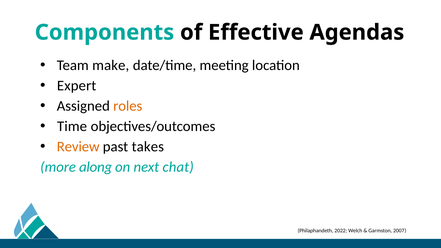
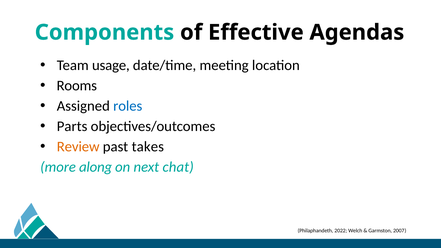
make: make -> usage (111, 65)
Expert: Expert -> Rooms (77, 86)
roles colour: orange -> blue (128, 106)
Time: Time -> Parts (72, 126)
